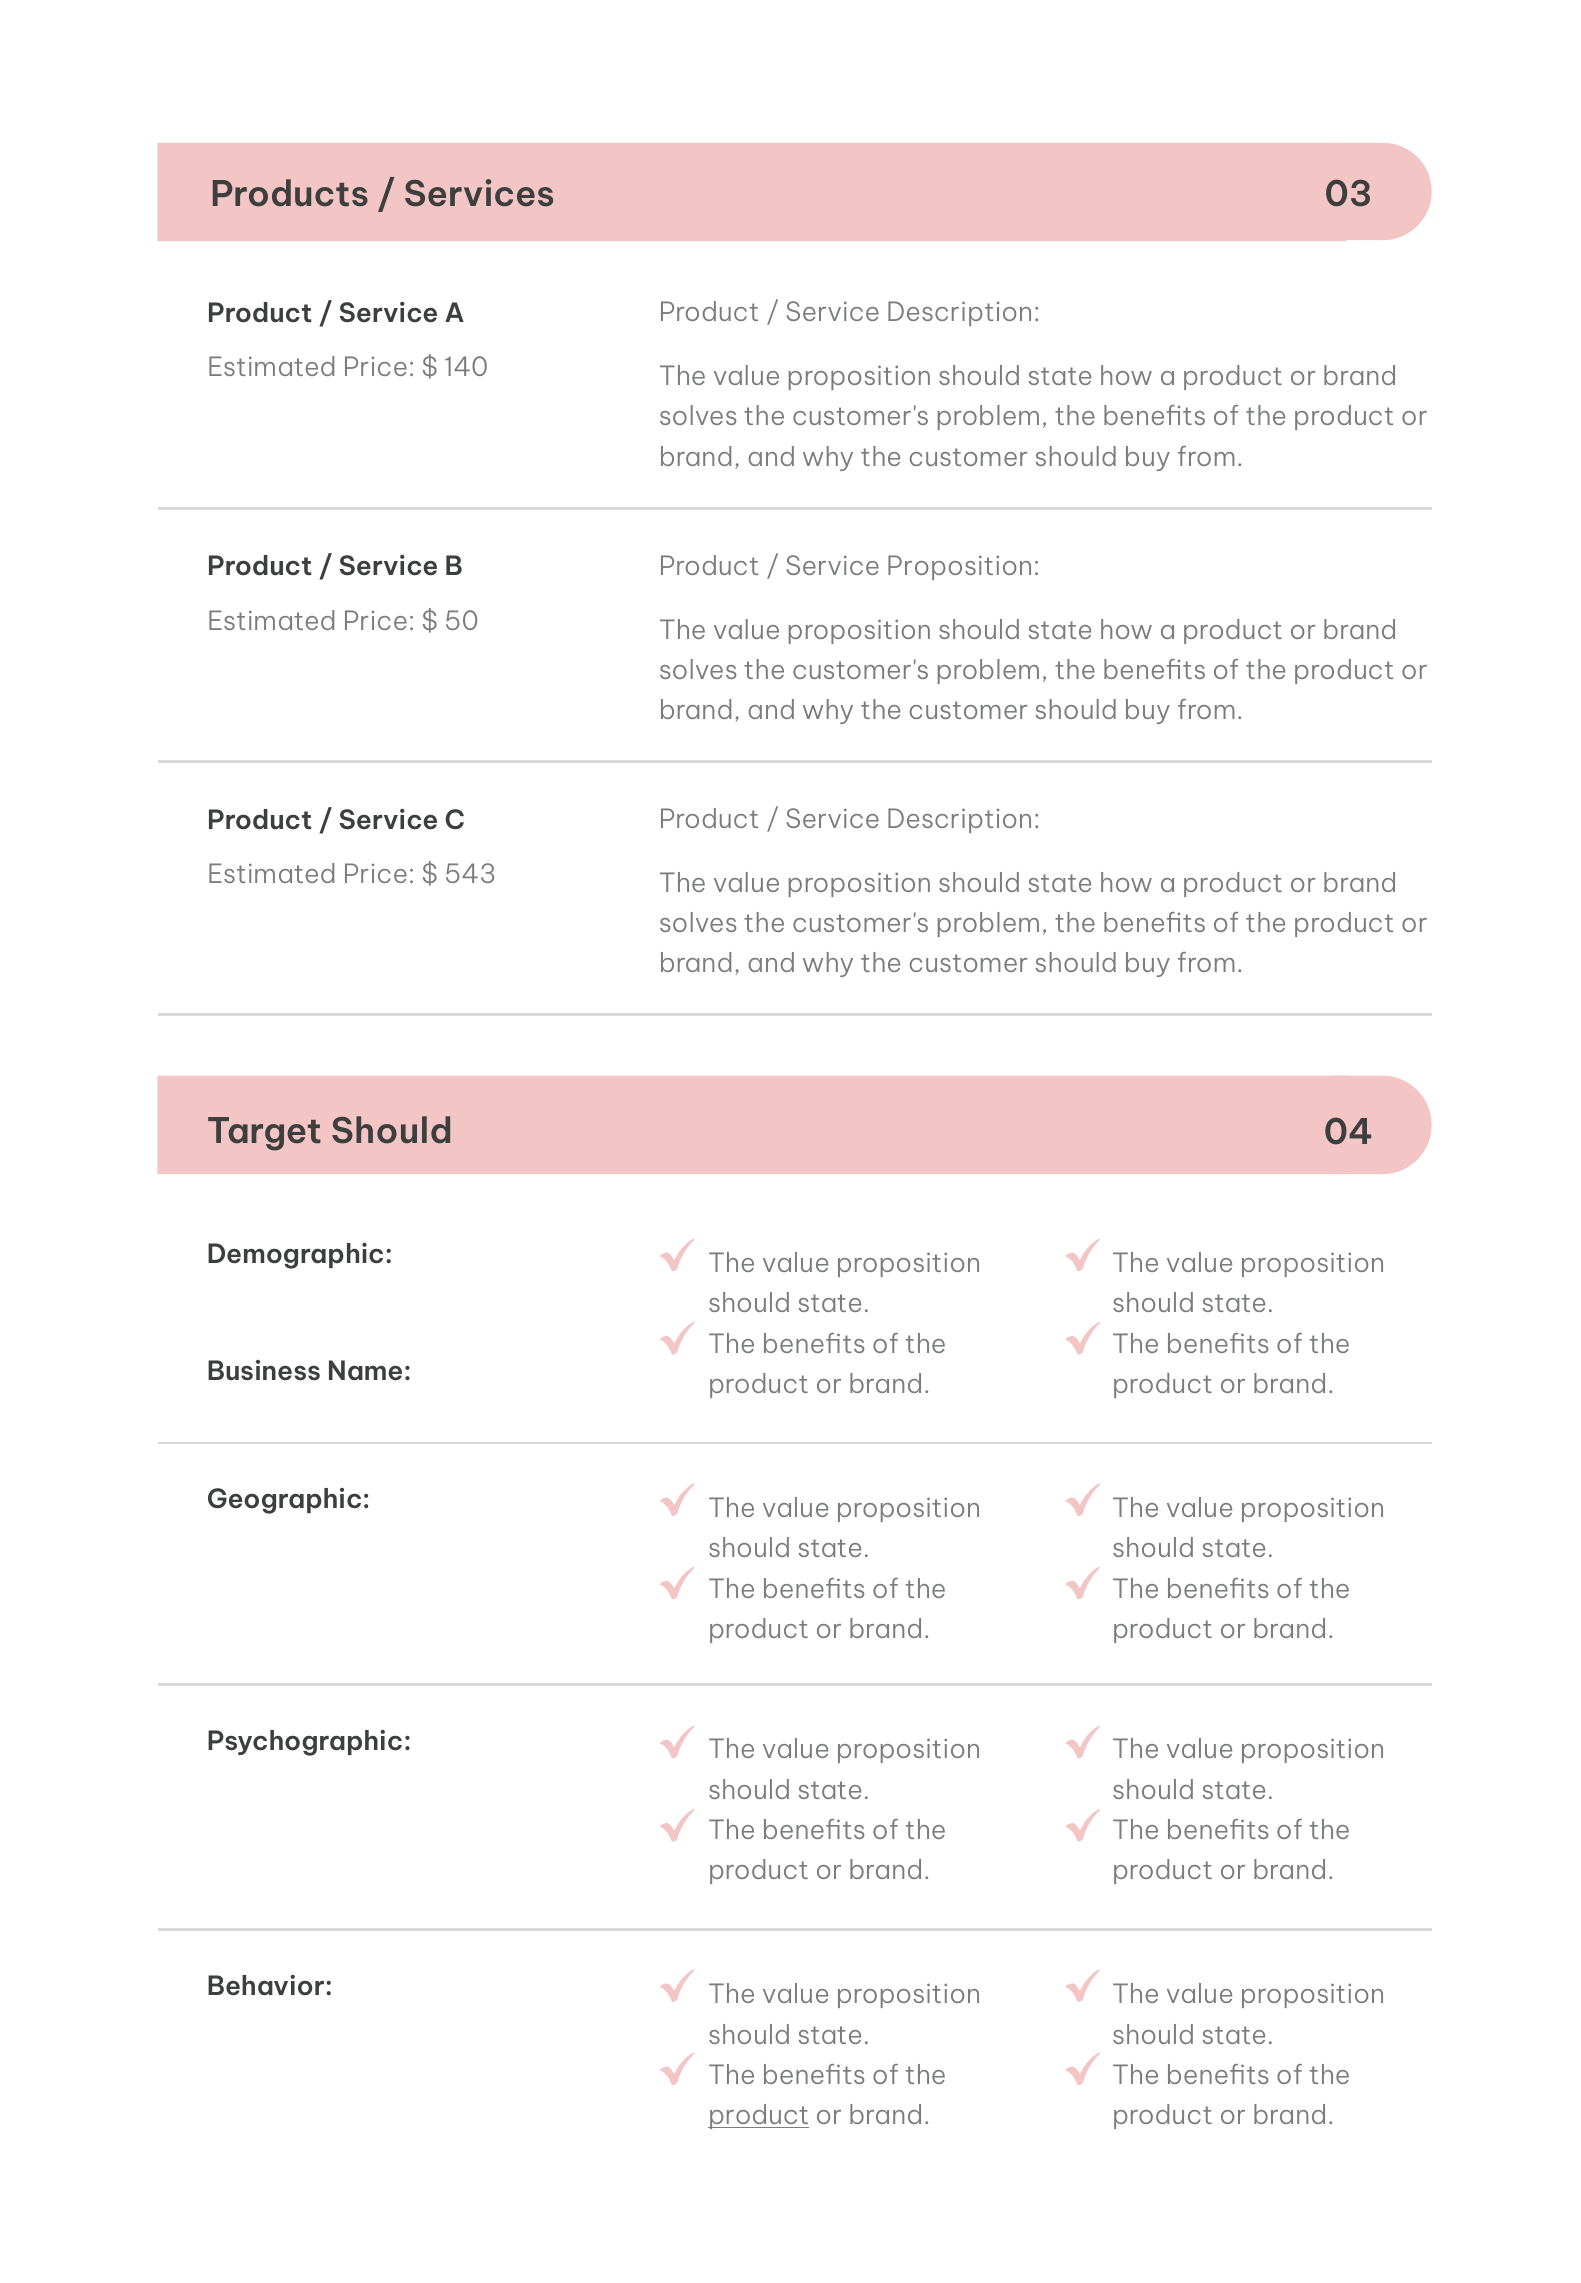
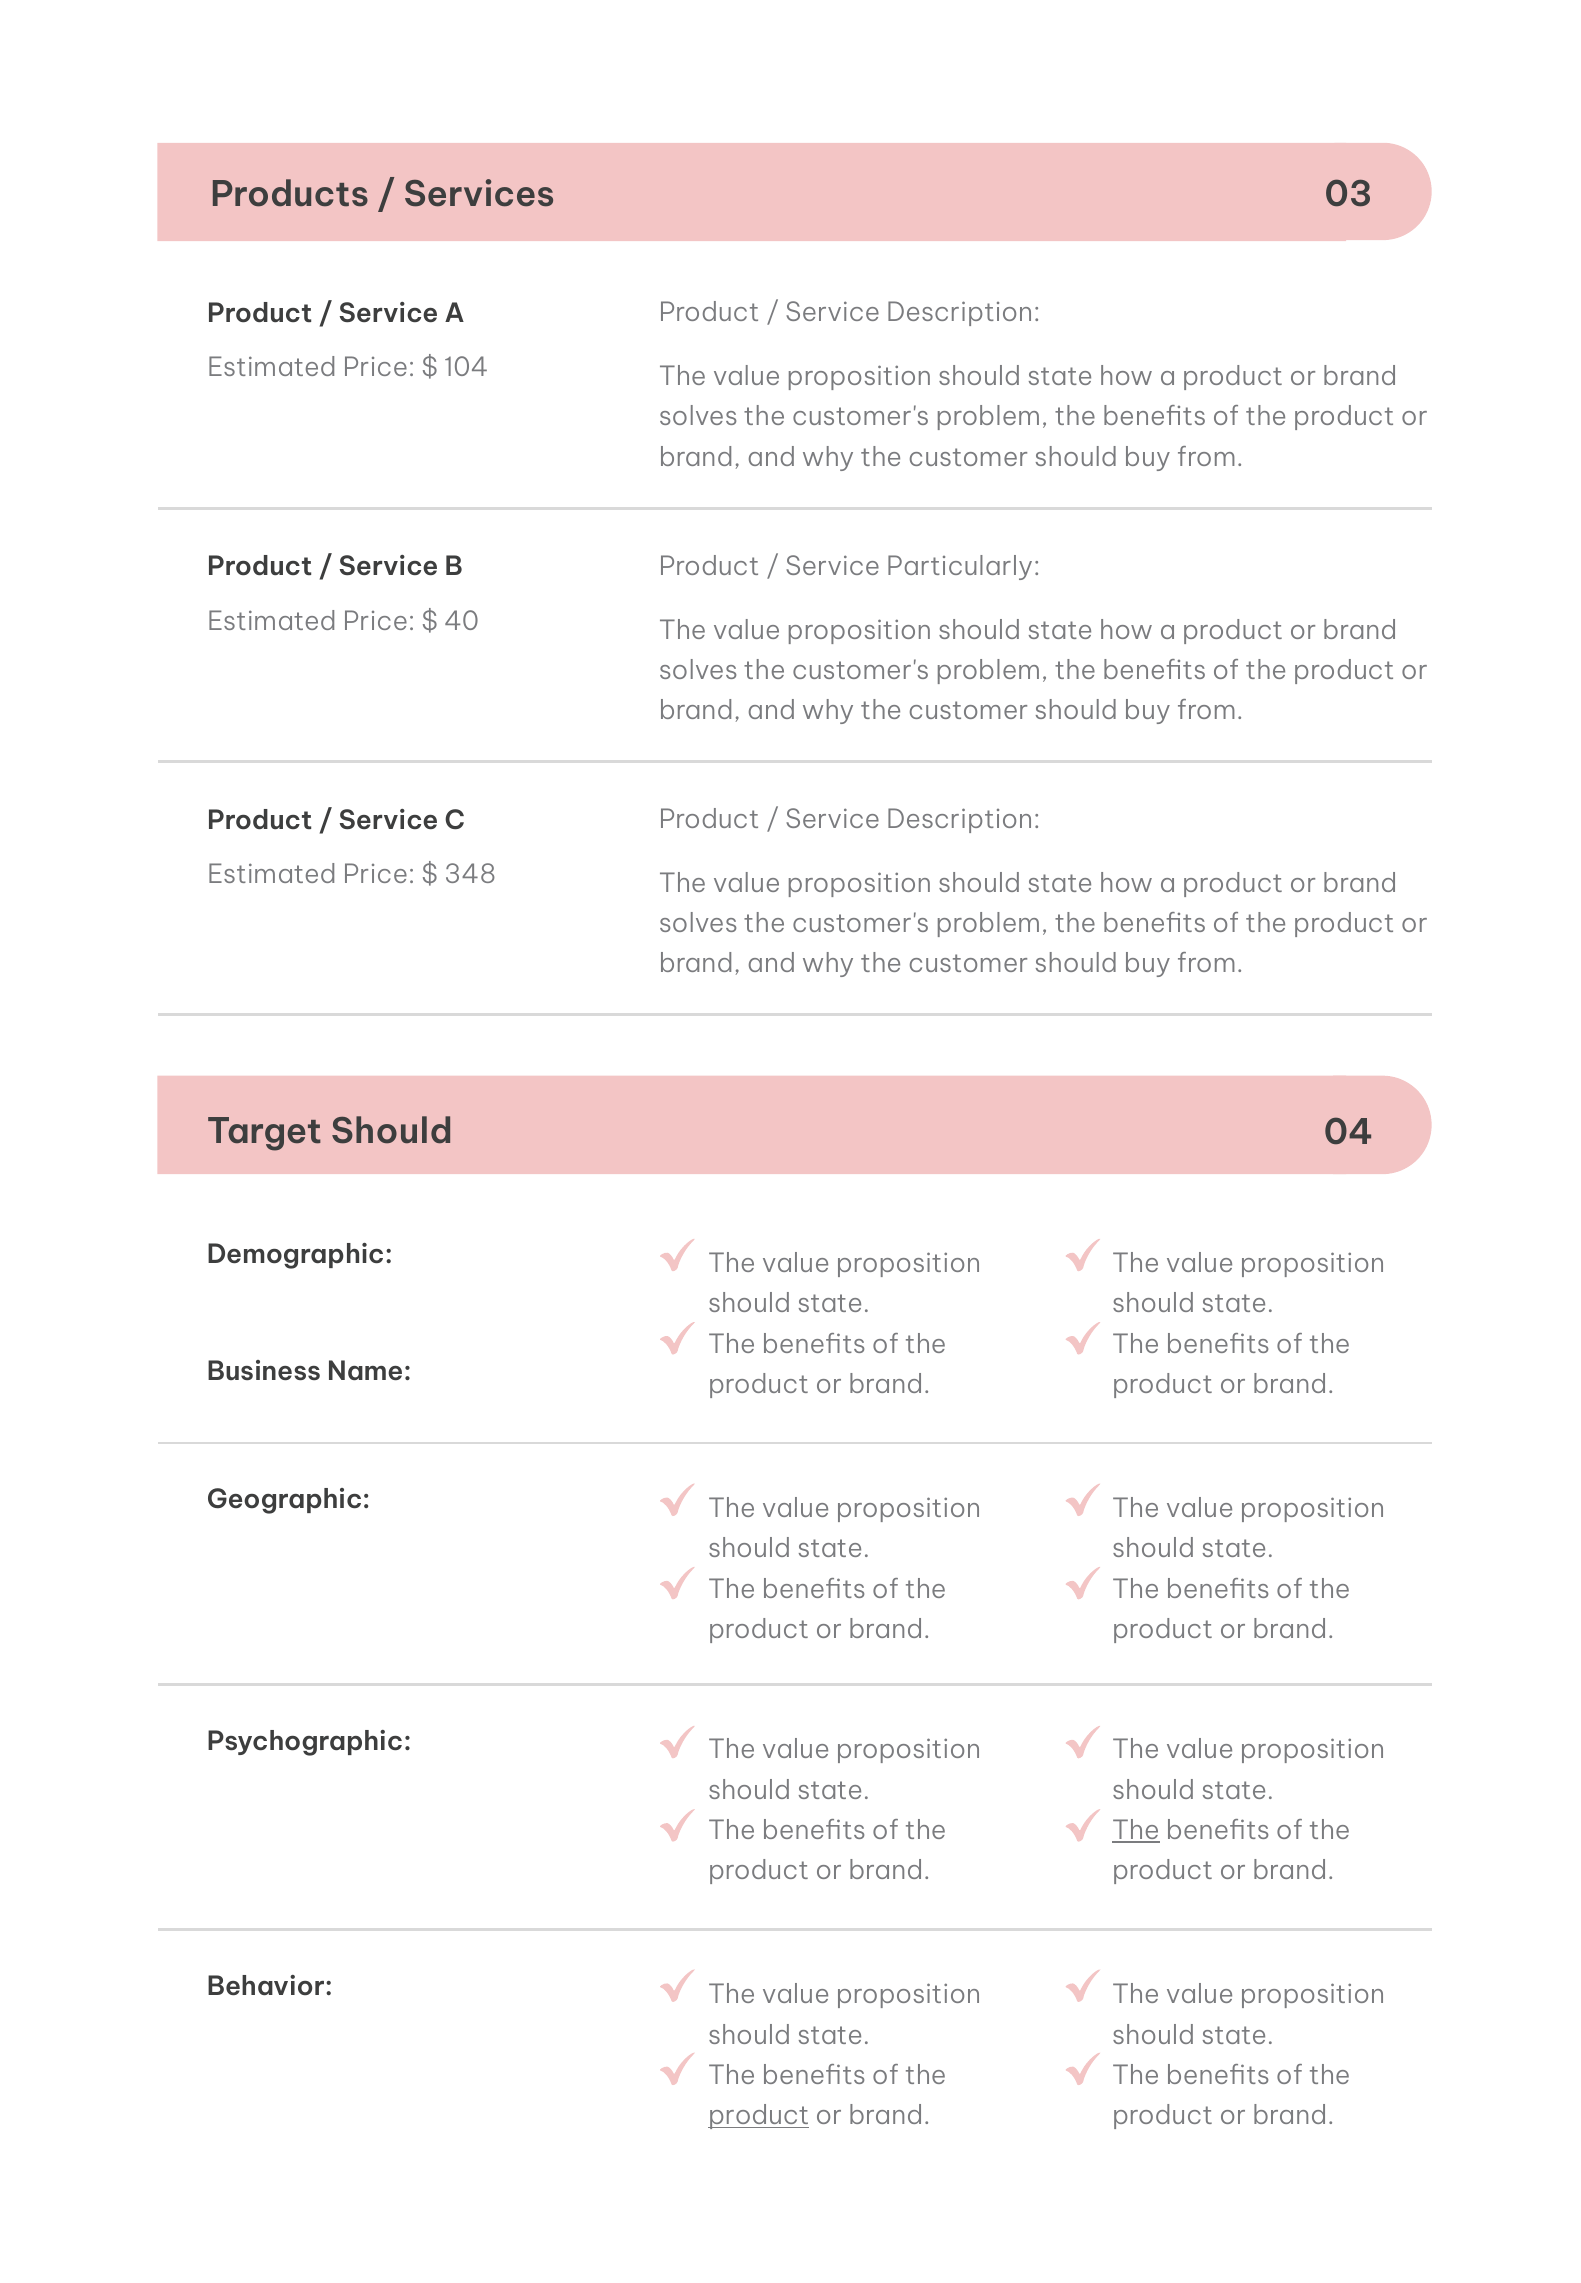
140: 140 -> 104 (466, 368)
Service Proposition: Proposition -> Particularly (963, 567)
50: 50 -> 40 (462, 622)
543: 543 -> 348 (470, 875)
The underline: none -> present (1136, 1831)
